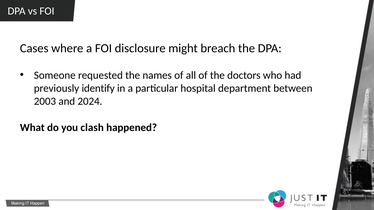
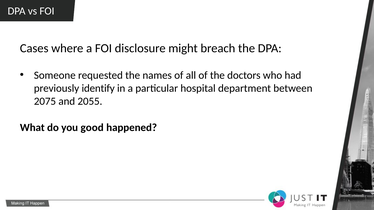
2003: 2003 -> 2075 (45, 102)
2024: 2024 -> 2055 (90, 102)
clash: clash -> good (92, 128)
